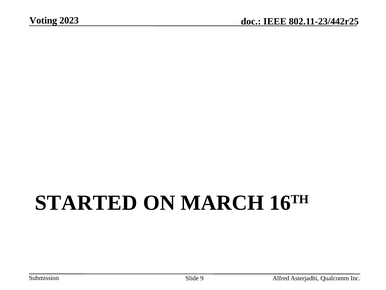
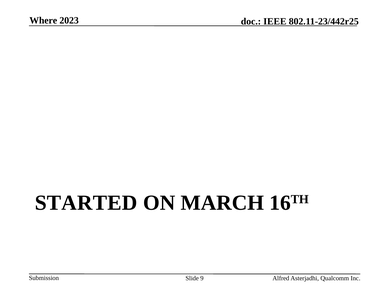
Voting: Voting -> Where (43, 20)
